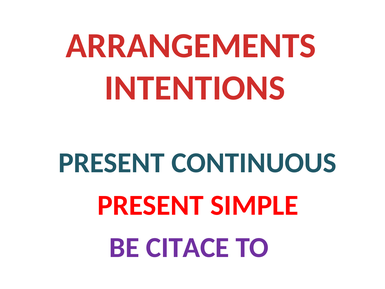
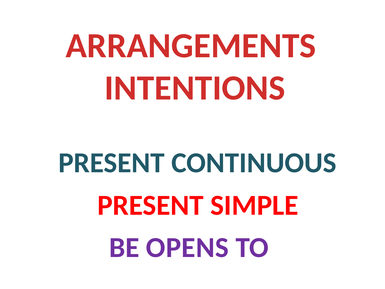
CITACE: CITACE -> OPENS (187, 247)
